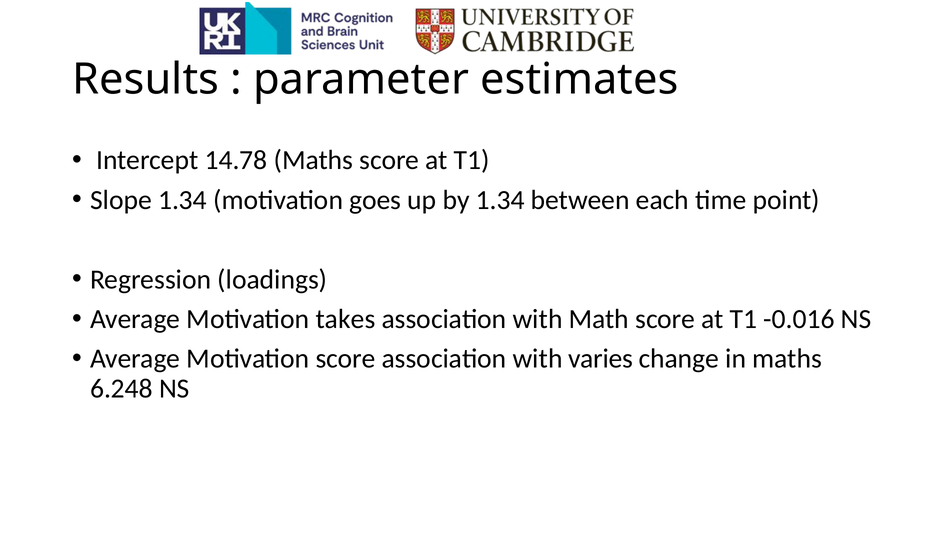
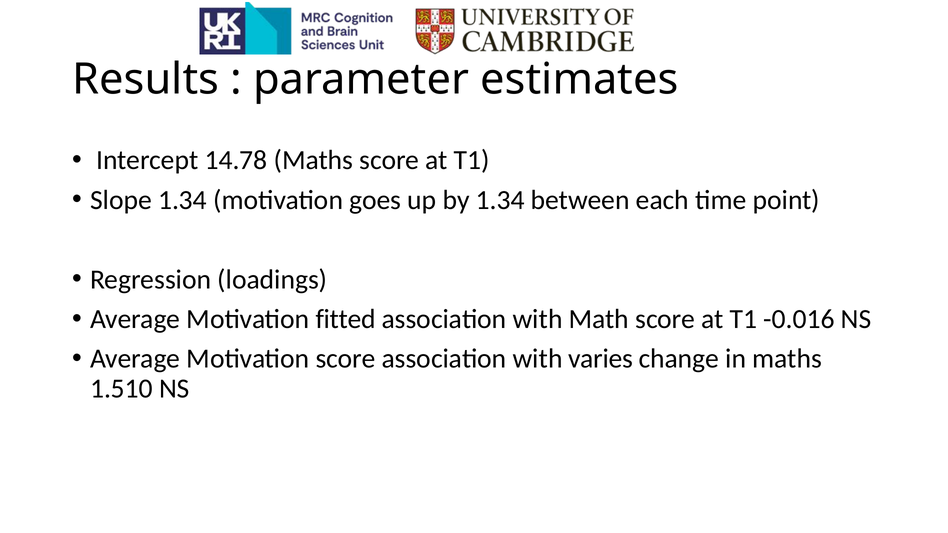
takes: takes -> fitted (346, 319)
6.248: 6.248 -> 1.510 (122, 389)
